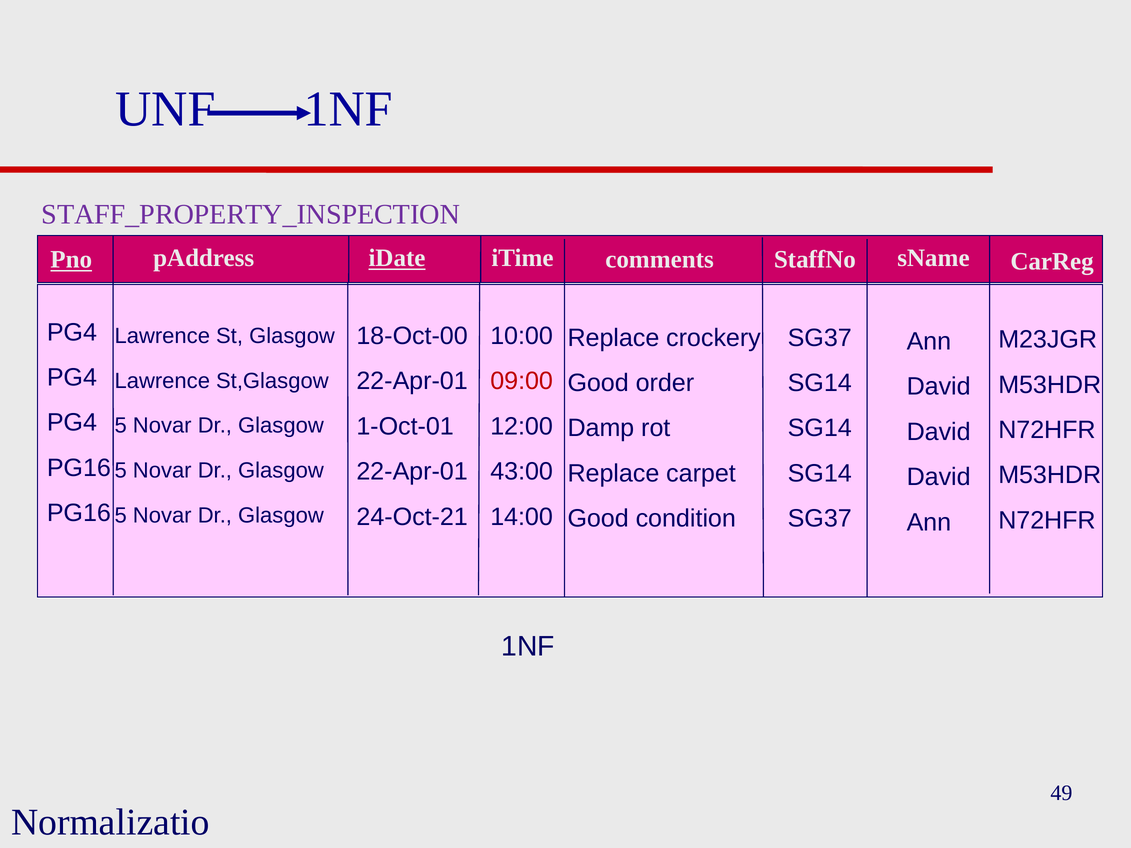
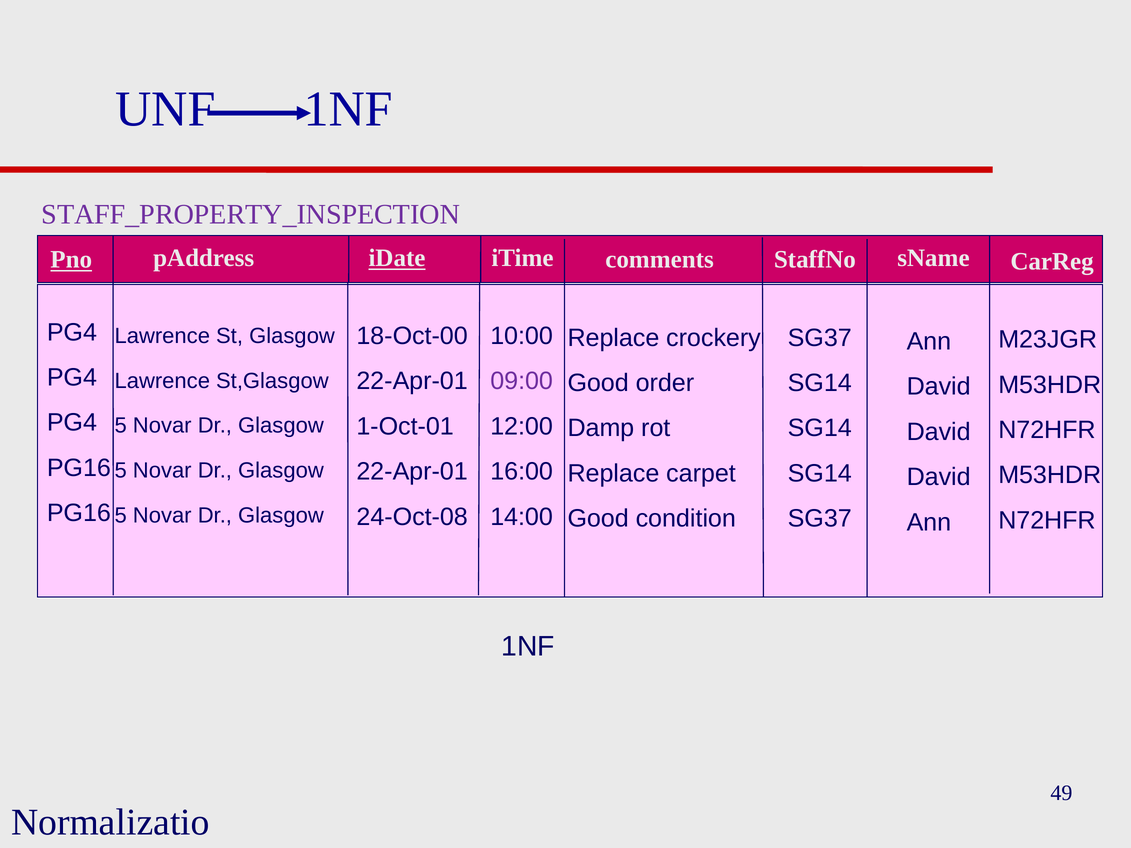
09:00 colour: red -> purple (522, 381)
43:00: 43:00 -> 16:00 (522, 472)
24-Oct-21: 24-Oct-21 -> 24-Oct-08 (412, 517)
